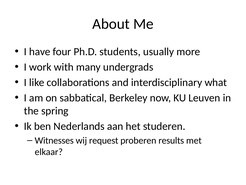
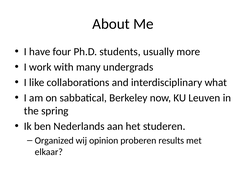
Witnesses: Witnesses -> Organized (54, 140)
request: request -> opinion (104, 140)
